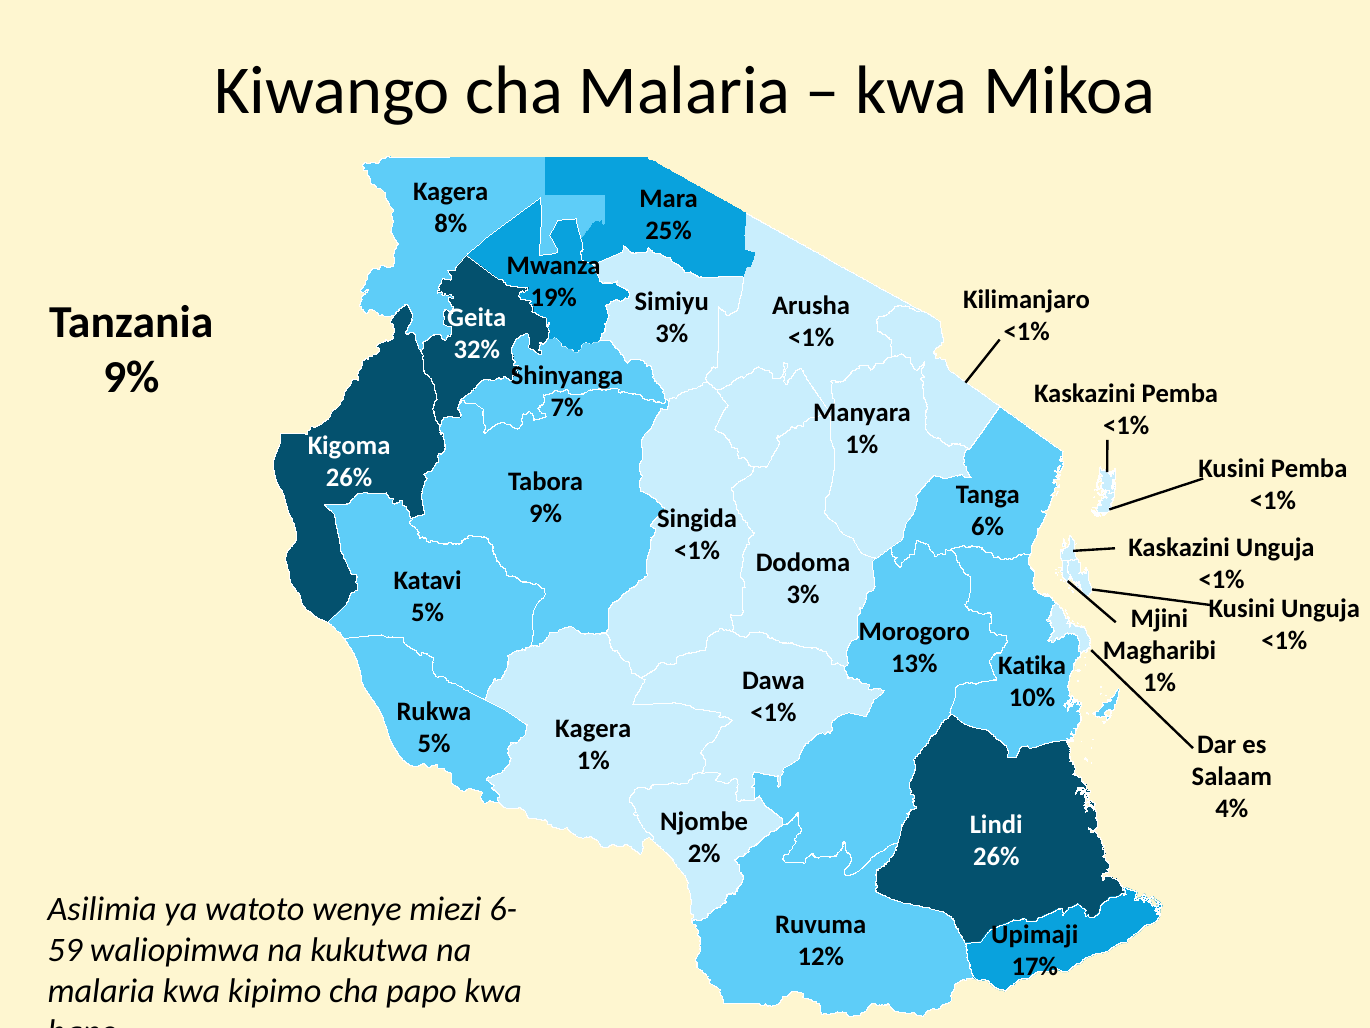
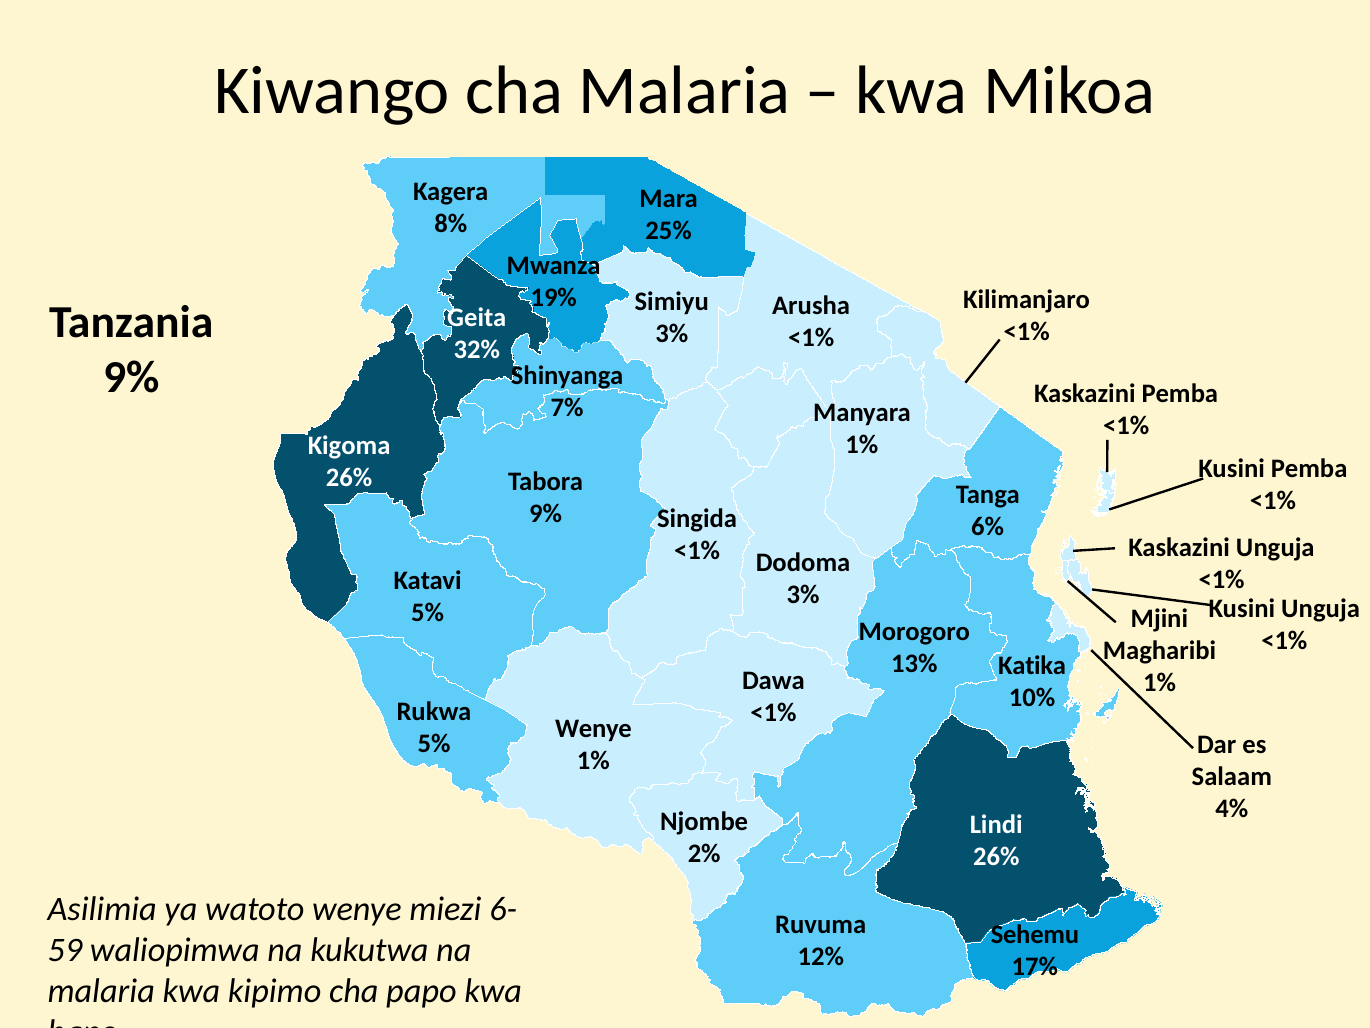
Kagera: Kagera -> Wenye (593, 728)
Upimaji: Upimaji -> Sehemu (1035, 935)
